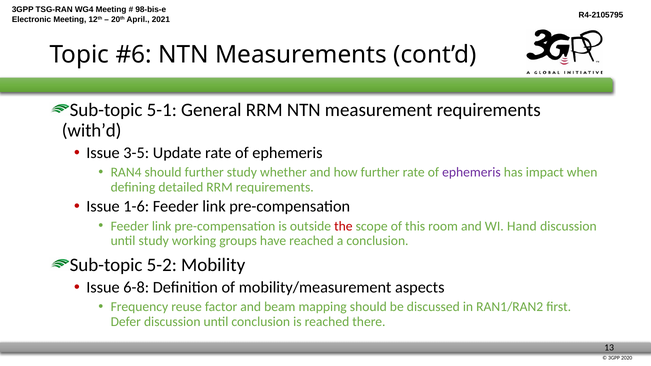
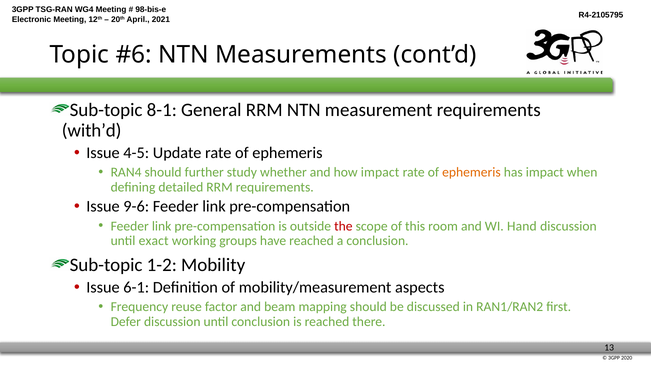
5-1: 5-1 -> 8-1 (162, 110)
3-5: 3-5 -> 4-5 (136, 153)
how further: further -> impact (380, 173)
ephemeris colour: purple -> orange (471, 173)
1-6: 1-6 -> 9-6 (136, 207)
until study: study -> exact (154, 241)
5-2: 5-2 -> 1-2 (162, 265)
6-8: 6-8 -> 6-1 (136, 288)
